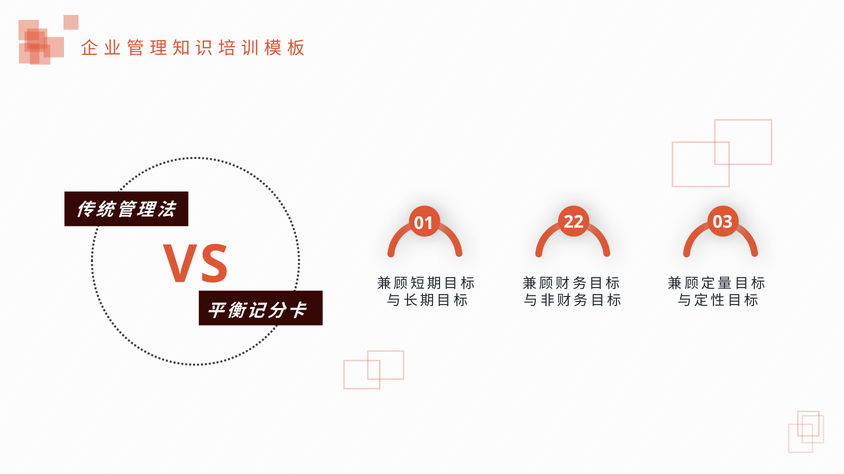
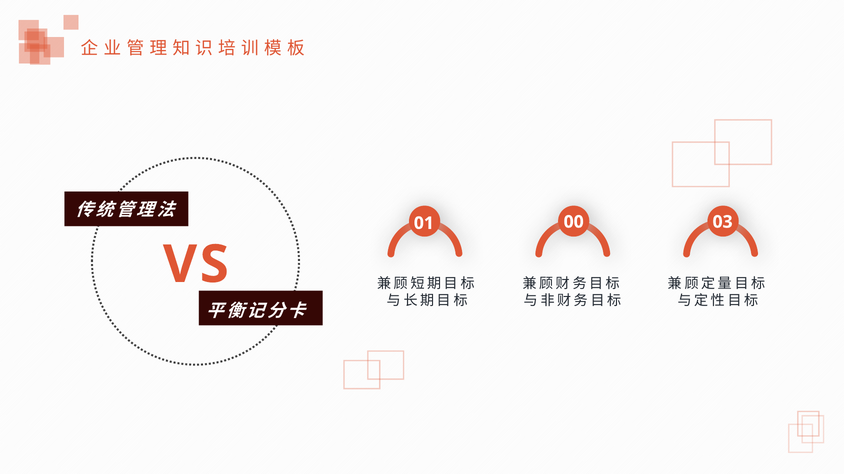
22: 22 -> 00 (574, 222)
